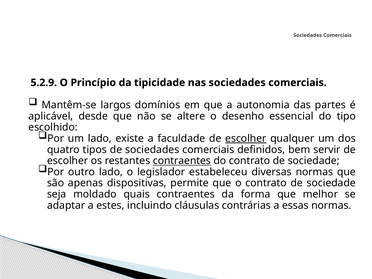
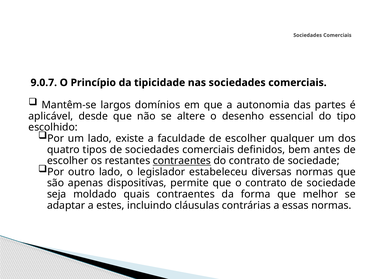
5.2.9: 5.2.9 -> 9.0.7 (44, 83)
escolher underline: present -> none (246, 138)
servir: servir -> antes (327, 150)
